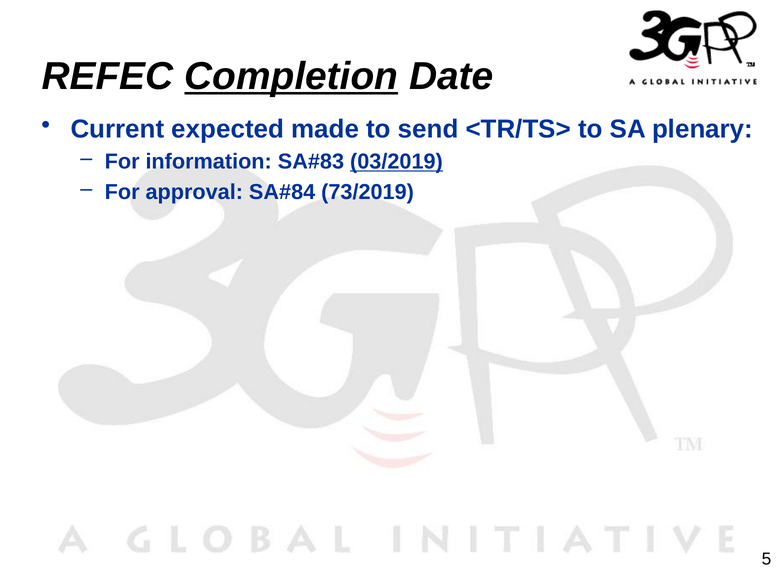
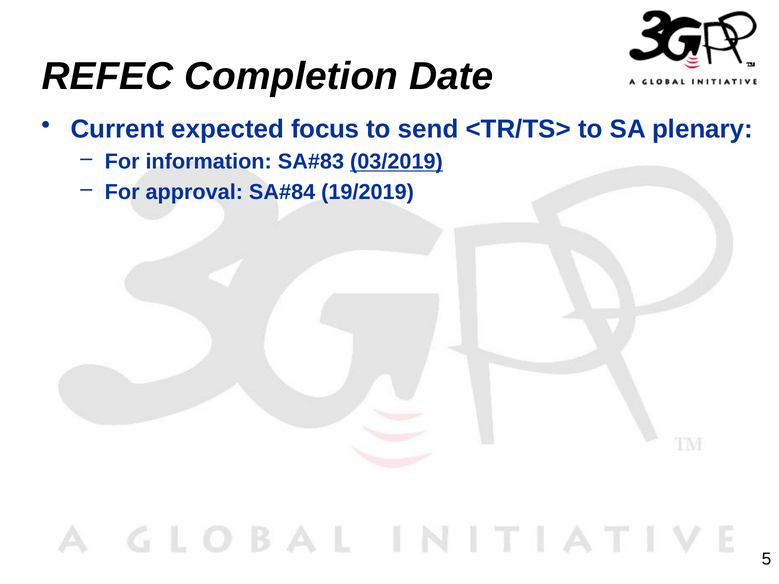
Completion underline: present -> none (291, 77)
made: made -> focus (325, 129)
73/2019: 73/2019 -> 19/2019 (368, 192)
